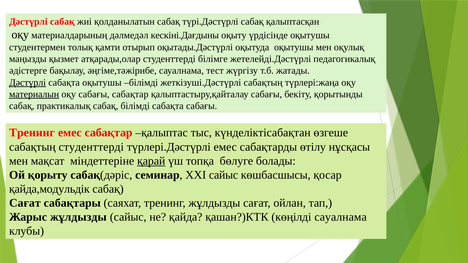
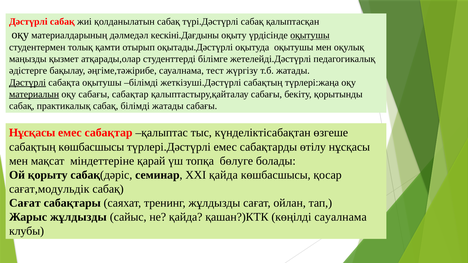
оқытушы underline: none -> present (310, 35)
білімді сабақта: сабақта -> жатады (168, 106)
Тренинг: Тренинг -> Нұсқасы (32, 133)
сабақтың студенттерді: студенттерді -> көшбасшысы (91, 147)
қарай underline: present -> none (151, 161)
ХХІ сайыс: сайыс -> қайда (223, 175)
қайда,модульдік: қайда,модульдік -> сағат,модульдік (49, 189)
